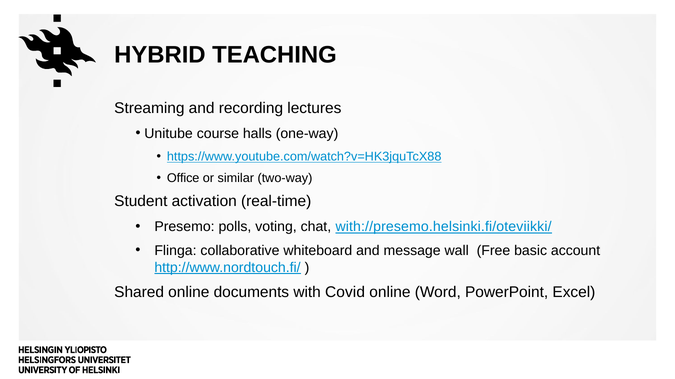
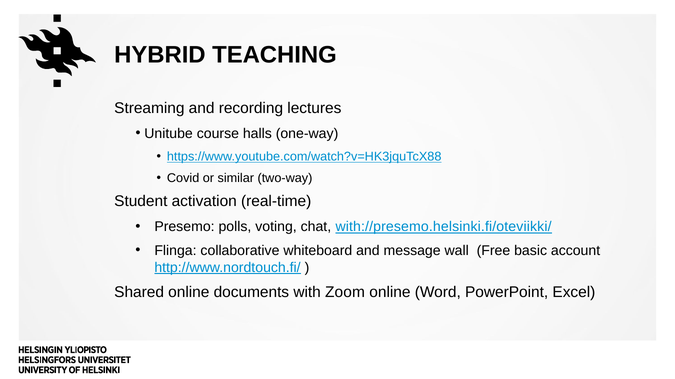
Office: Office -> Covid (183, 178)
Covid: Covid -> Zoom (345, 293)
